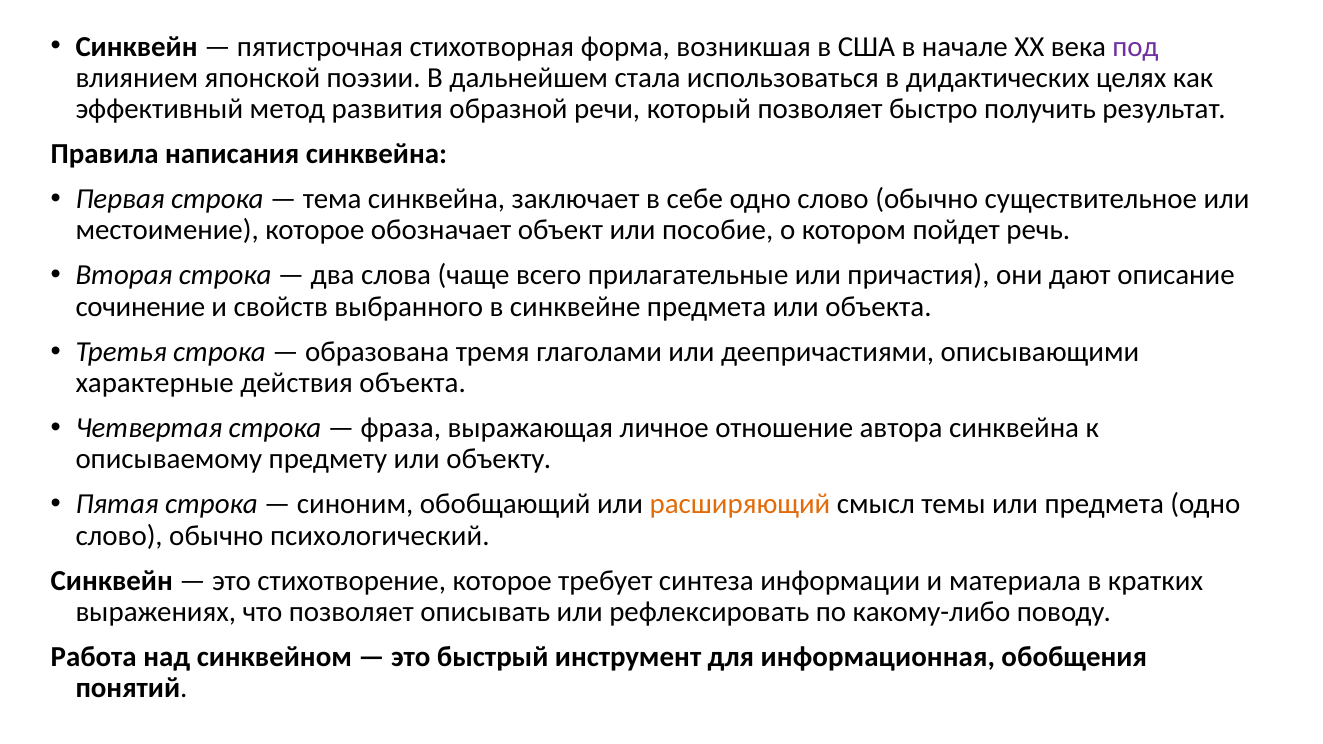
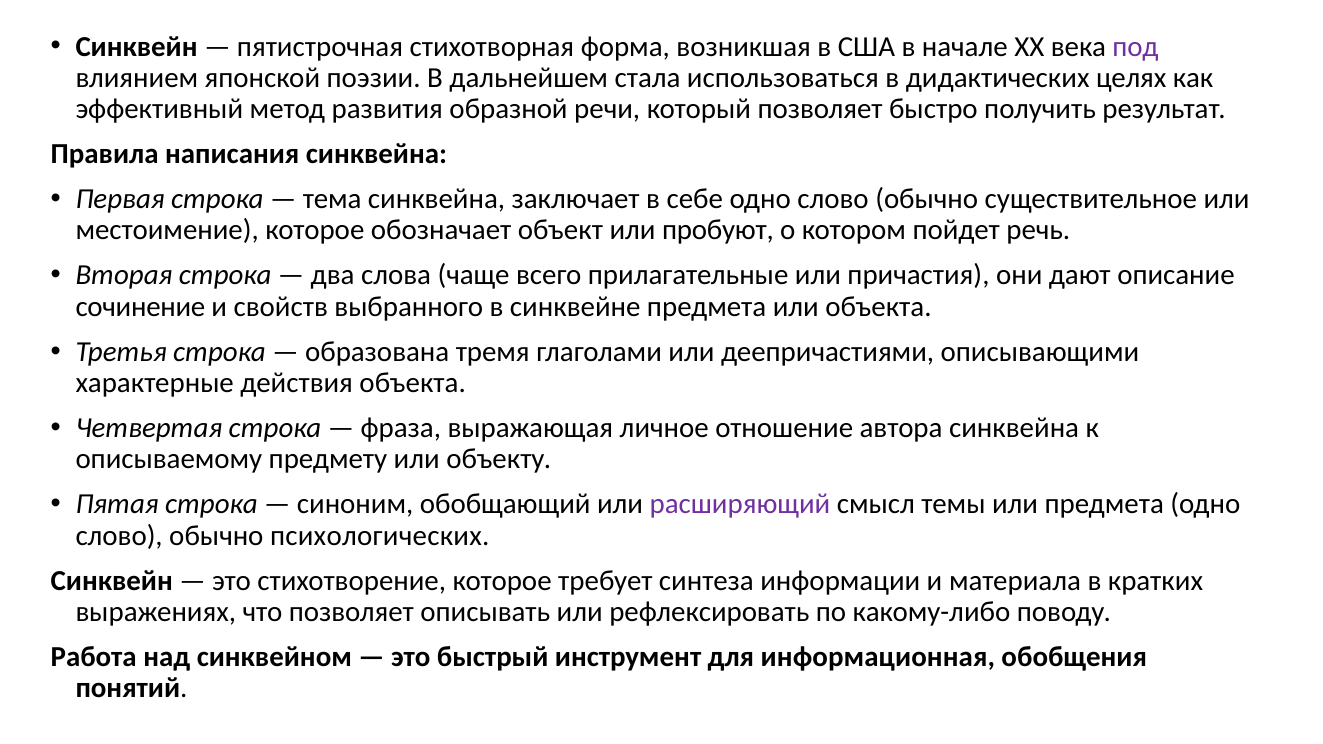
пособие: пособие -> пробуют (718, 230)
расширяющий colour: orange -> purple (740, 504)
психологический: психологический -> психологических (380, 536)
